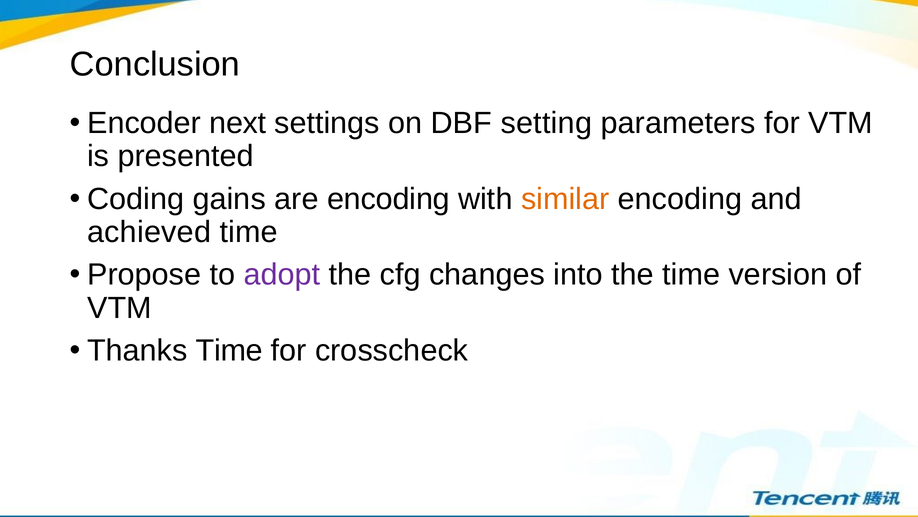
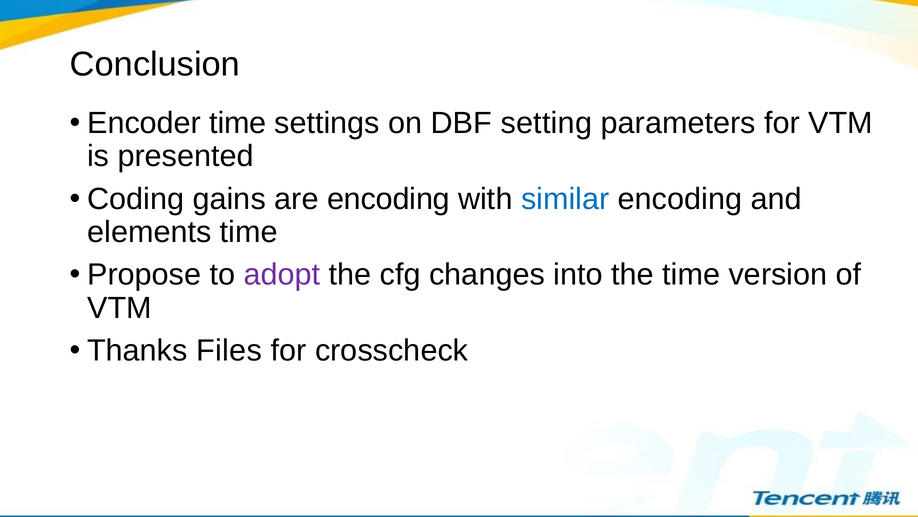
Encoder next: next -> time (238, 123)
similar colour: orange -> blue (565, 199)
achieved: achieved -> elements (149, 232)
Thanks Time: Time -> Files (229, 350)
